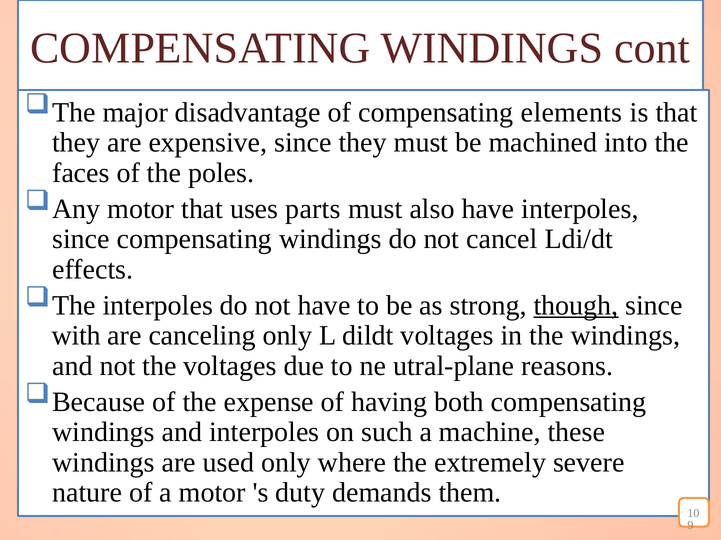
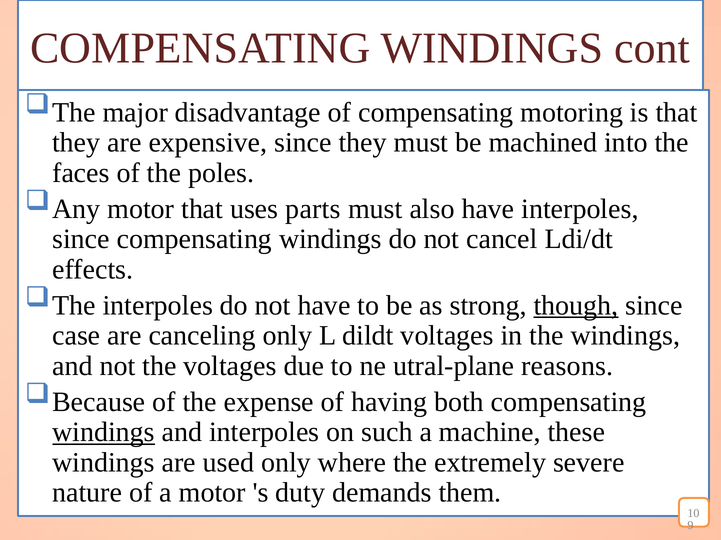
elements: elements -> motoring (572, 113)
with: with -> case (76, 336)
windings underline: none -> present (104, 433)
